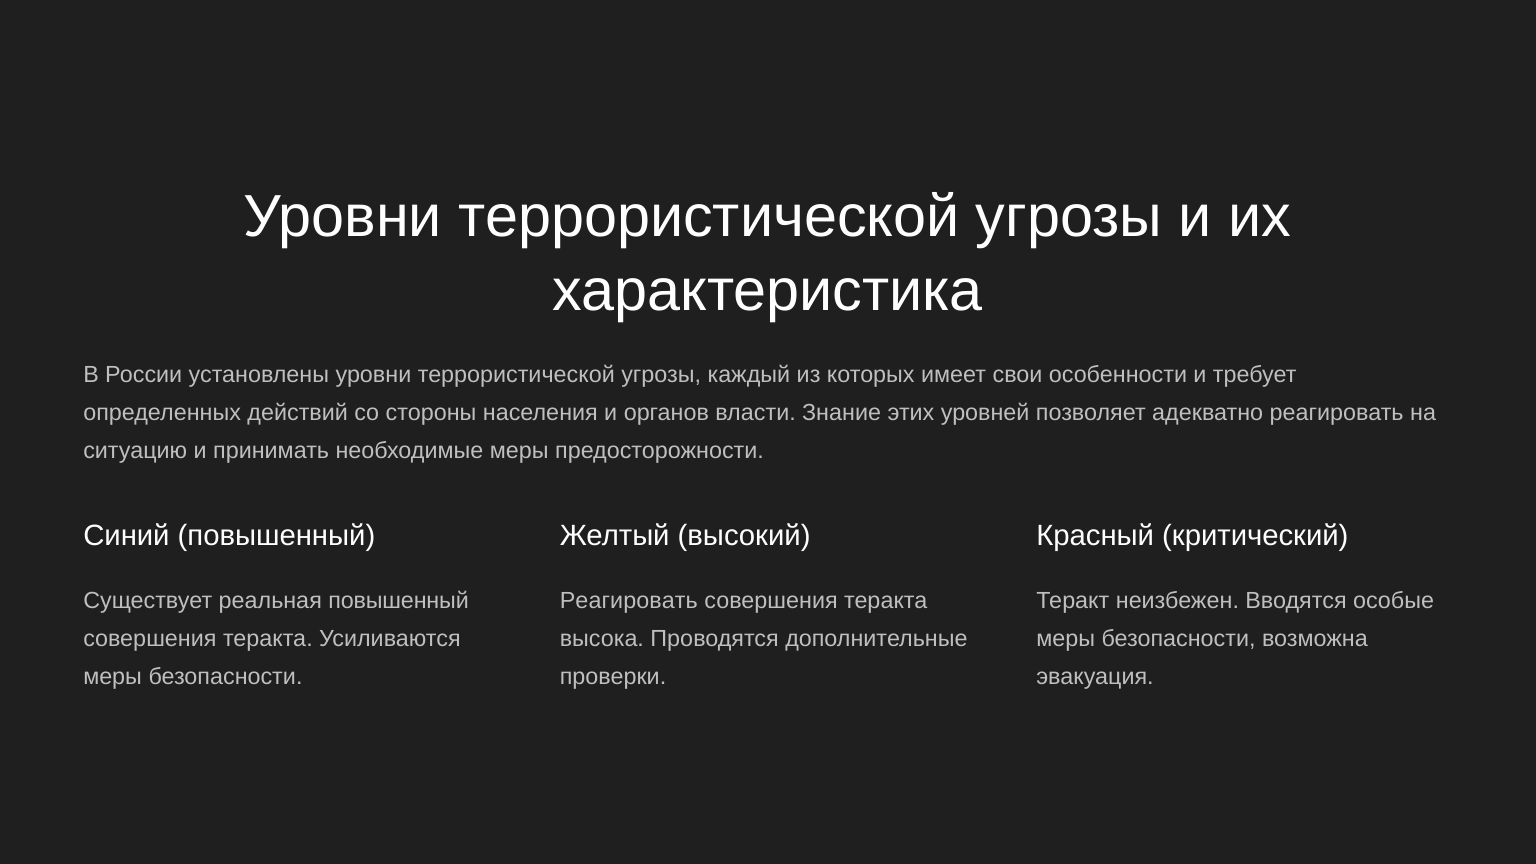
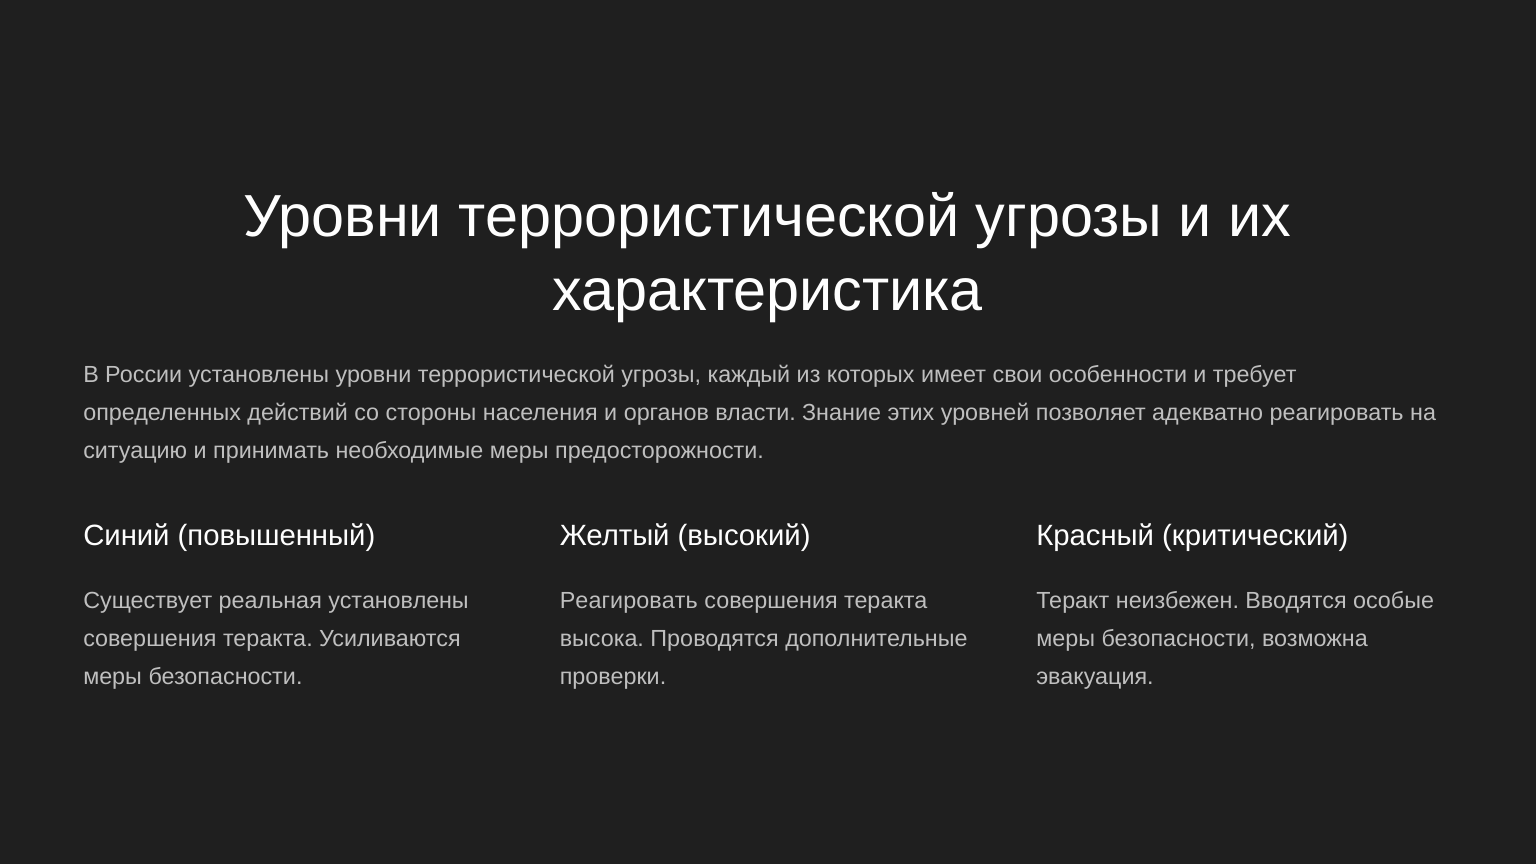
реальная повышенный: повышенный -> установлены (399, 601)
